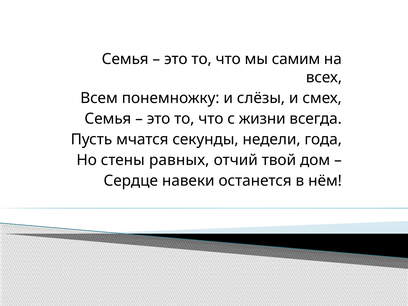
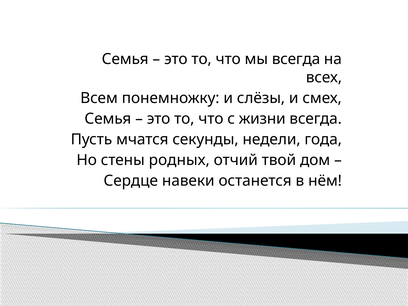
мы самим: самим -> всегда (296, 59)
равных: равных -> родных (179, 160)
